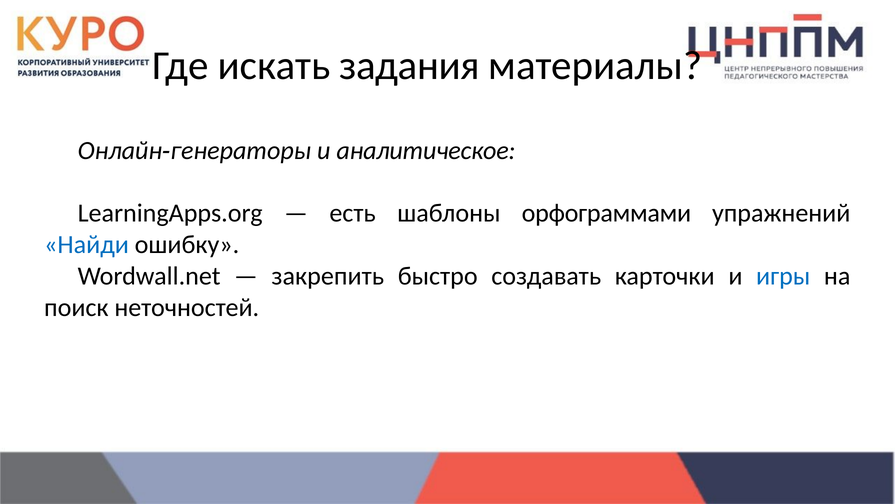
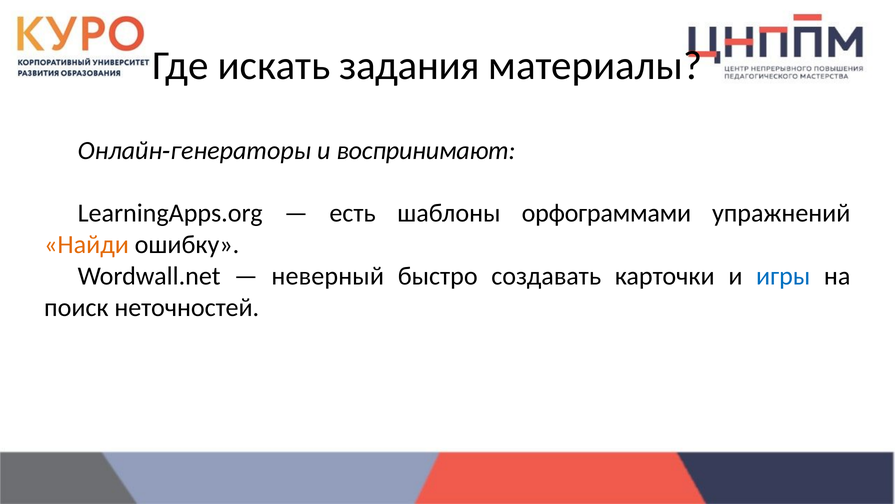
аналитическое: аналитическое -> воспринимают (426, 150)
Найди colour: blue -> orange (87, 244)
закрепить: закрепить -> неверный (328, 276)
